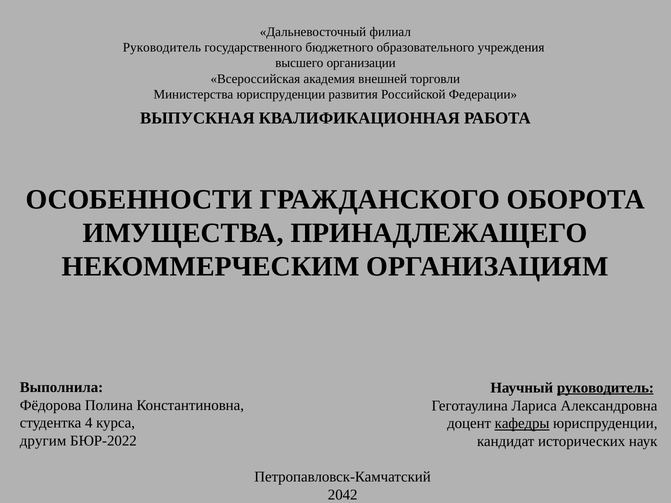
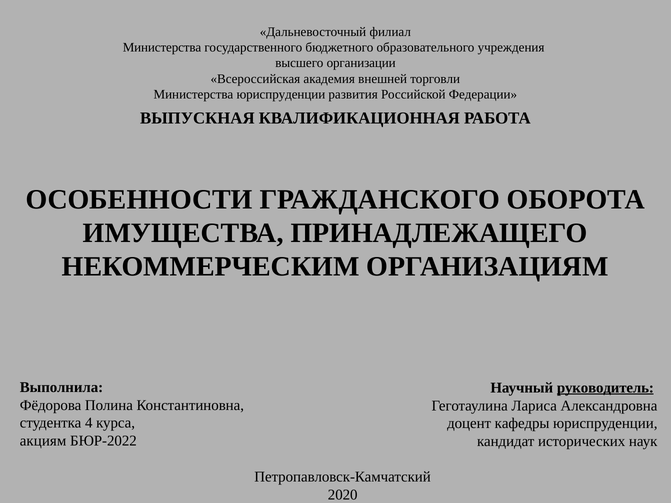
Руководитель: Руководитель -> Министерства (162, 47)
кафедры underline: present -> none (522, 424)
другим: другим -> акциям (43, 441)
2042: 2042 -> 2020 (343, 495)
